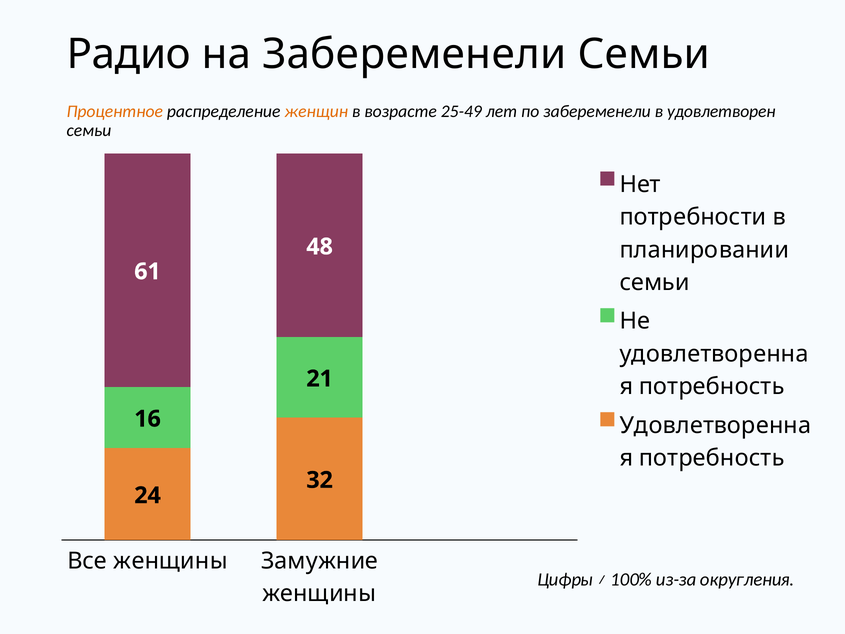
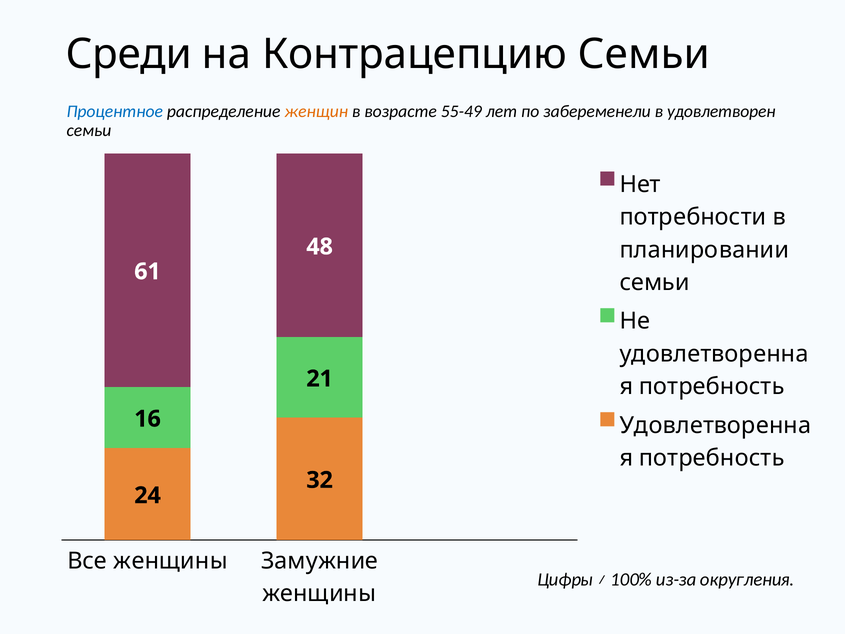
Радио: Радио -> Среди (129, 54)
на Забеременели: Забеременели -> Контрацепцию (415, 54)
Процентное colour: orange -> blue (115, 111)
25-49: 25-49 -> 55-49 (461, 111)
